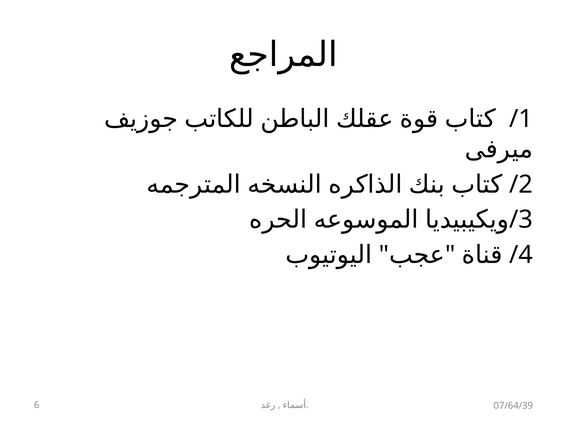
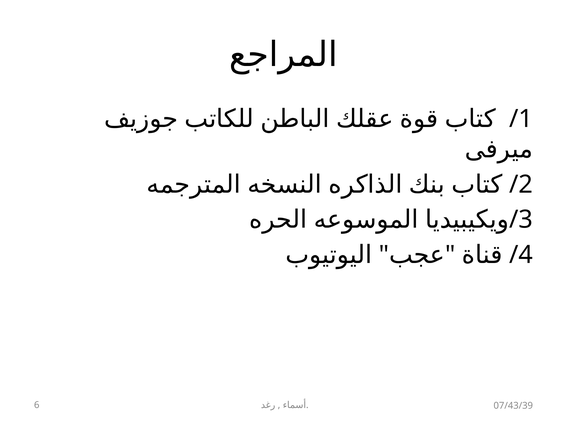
07/64/39: 07/64/39 -> 07/43/39 (513, 406)
